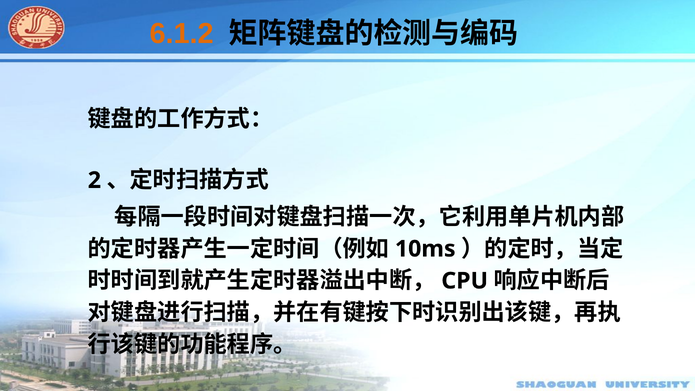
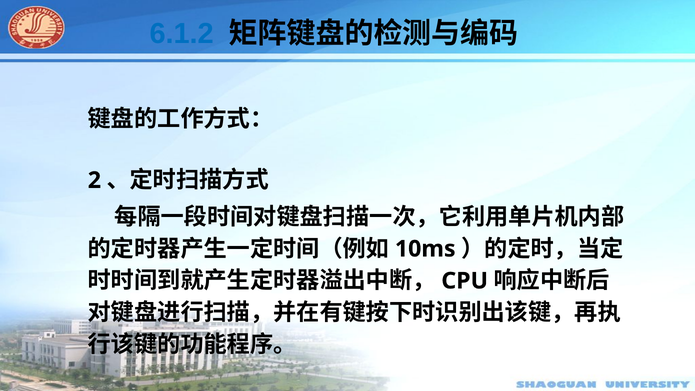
6.1.2 colour: orange -> blue (182, 34)
